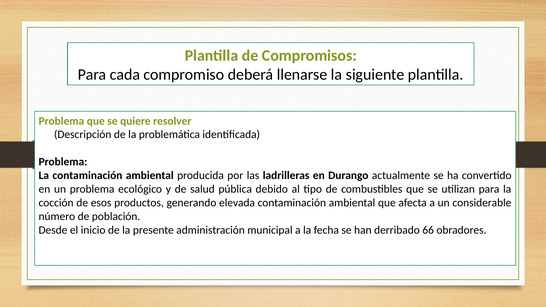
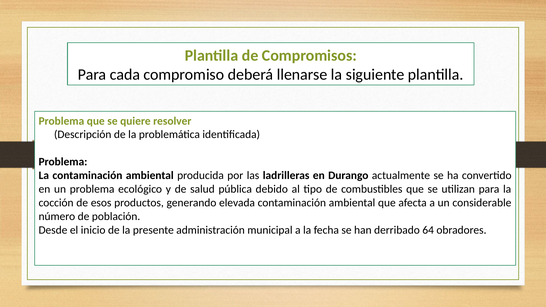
66: 66 -> 64 (428, 230)
